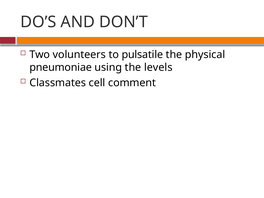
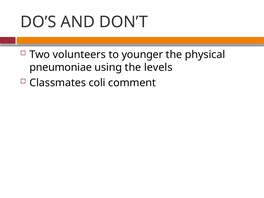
pulsatile: pulsatile -> younger (142, 55)
cell: cell -> coli (97, 83)
